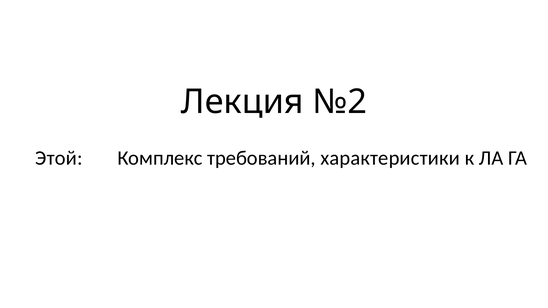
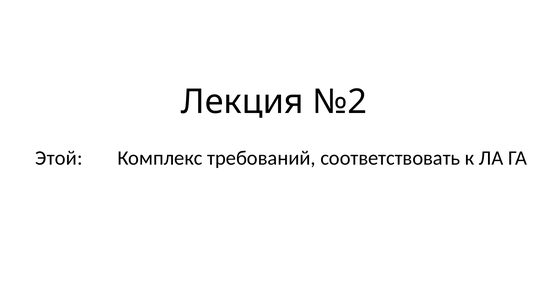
характеристики: характеристики -> соответствовать (390, 158)
